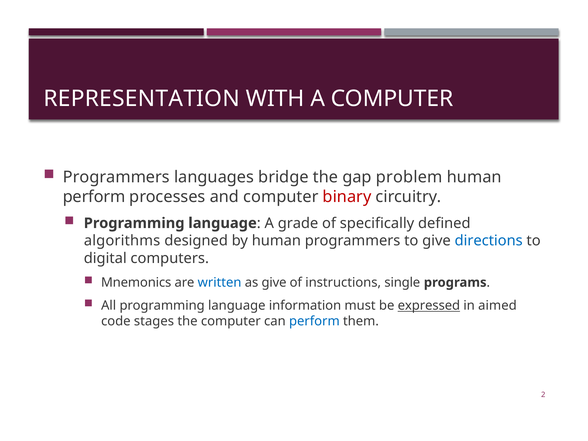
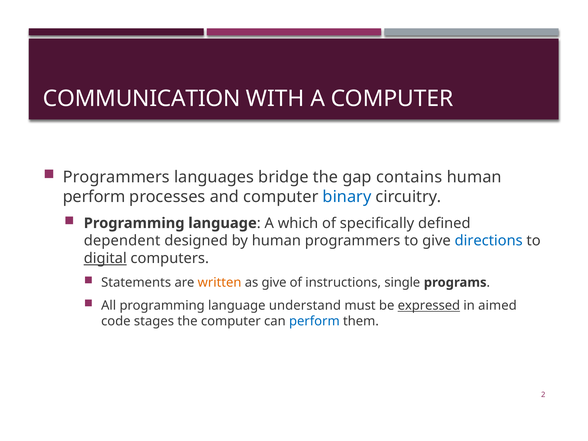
REPRESENTATION: REPRESENTATION -> COMMUNICATION (142, 99)
problem: problem -> contains (409, 177)
binary colour: red -> blue (347, 197)
grade: grade -> which (298, 223)
algorithms: algorithms -> dependent (122, 241)
digital underline: none -> present (105, 258)
Mnemonics: Mnemonics -> Statements (136, 282)
written colour: blue -> orange (220, 282)
information: information -> understand (305, 306)
